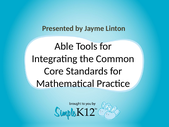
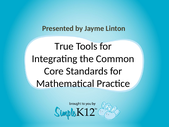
Able: Able -> True (64, 46)
